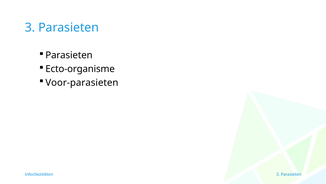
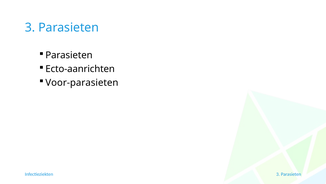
Ecto-organisme: Ecto-organisme -> Ecto-aanrichten (80, 69)
